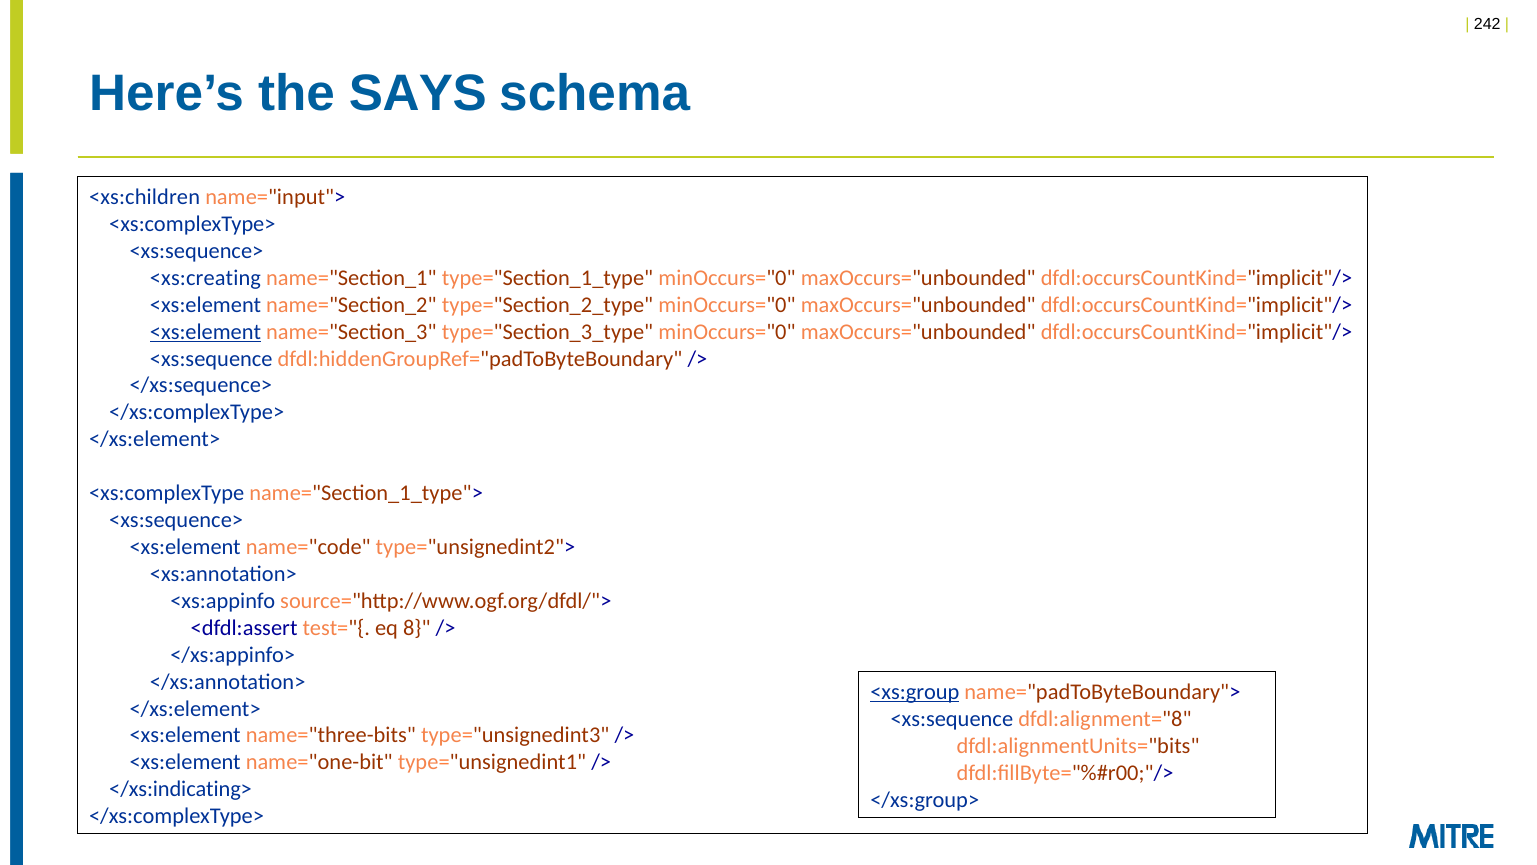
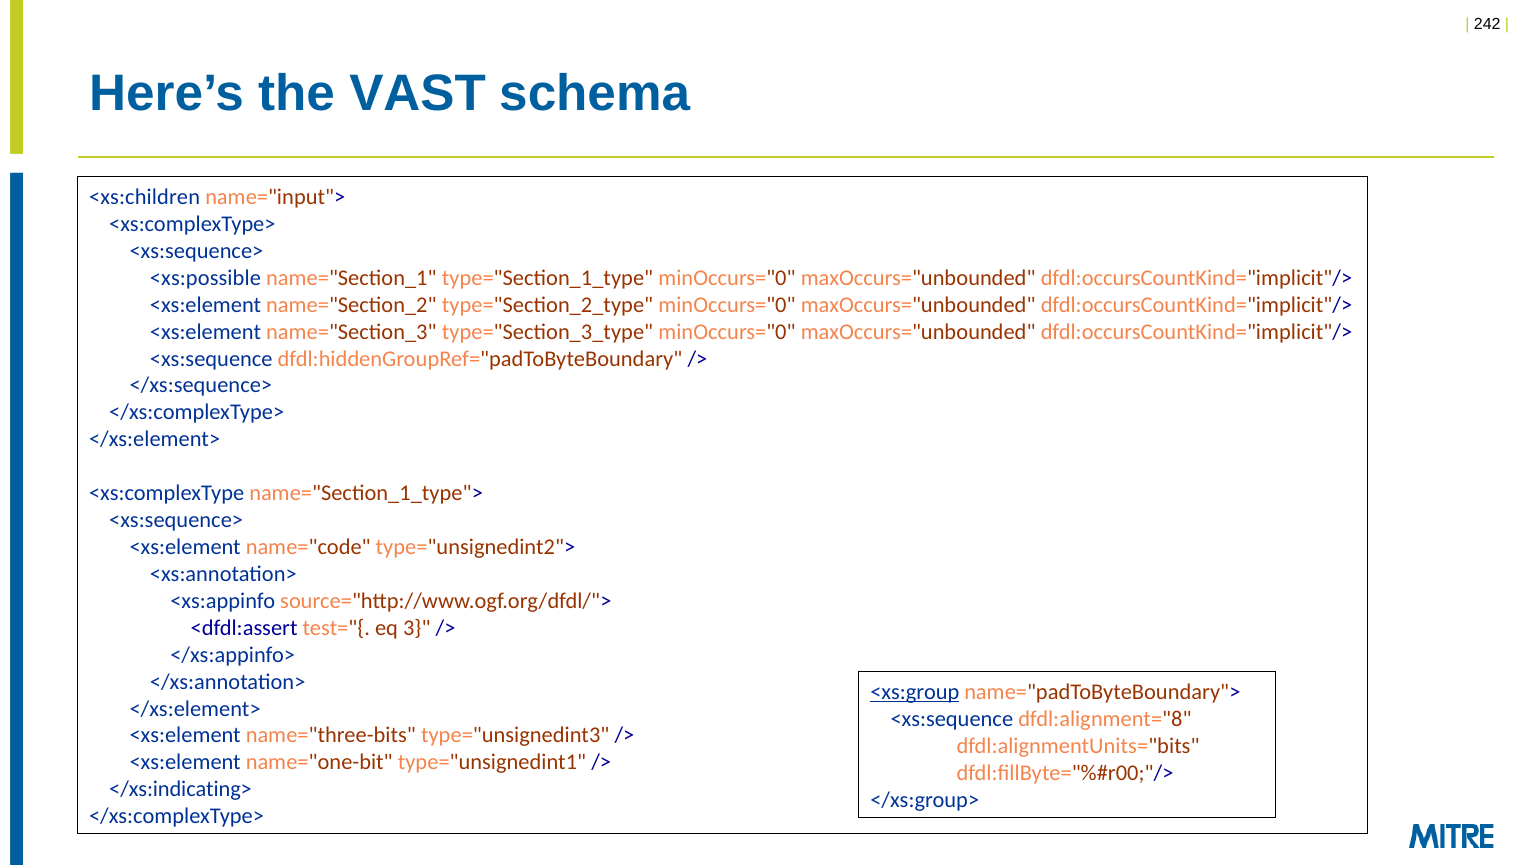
SAYS: SAYS -> VAST (418, 93)
<xs:creating: <xs:creating -> <xs:possible (205, 278)
<xs:element underline: present -> none (206, 332)
8: 8 -> 3 (417, 628)
